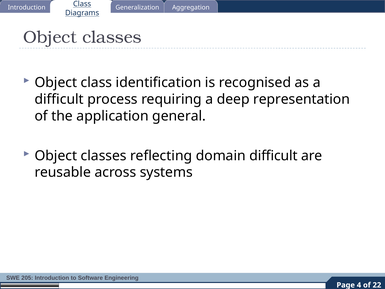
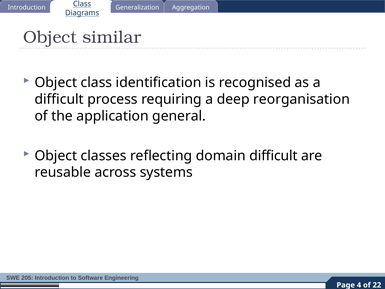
classes: classes -> similar (112, 37)
representation: representation -> reorganisation (302, 99)
